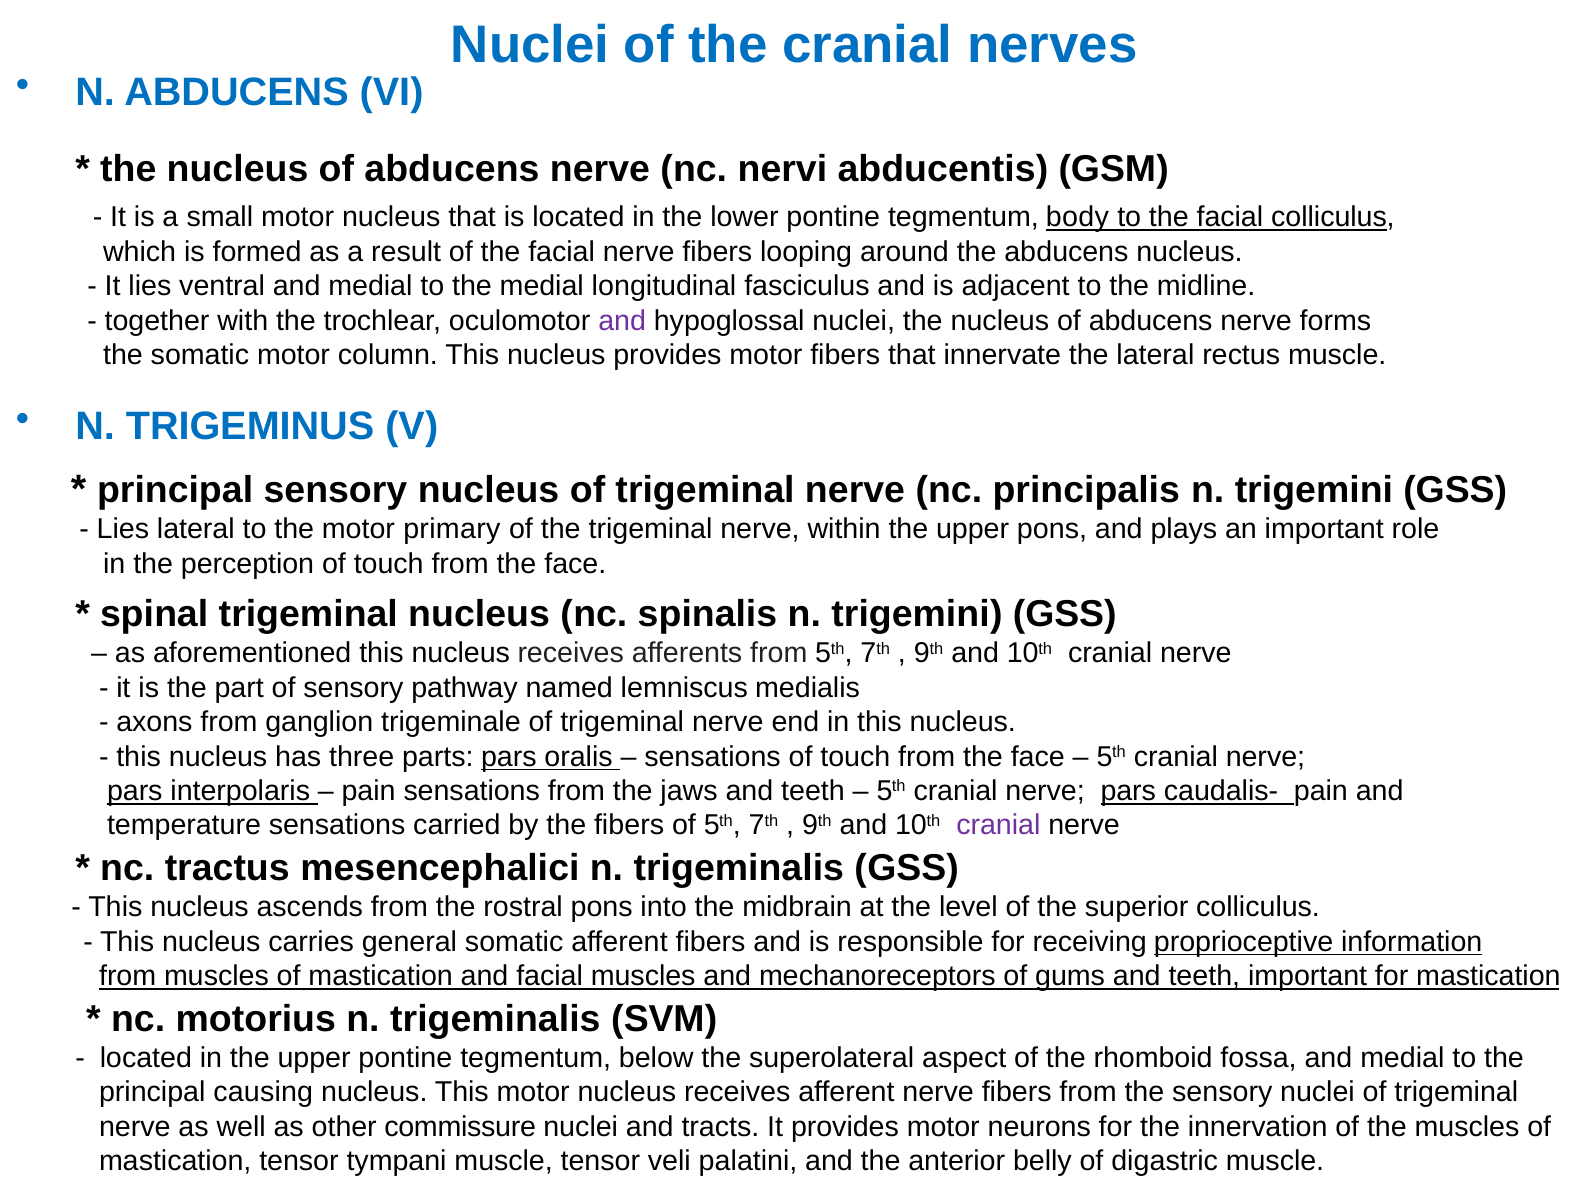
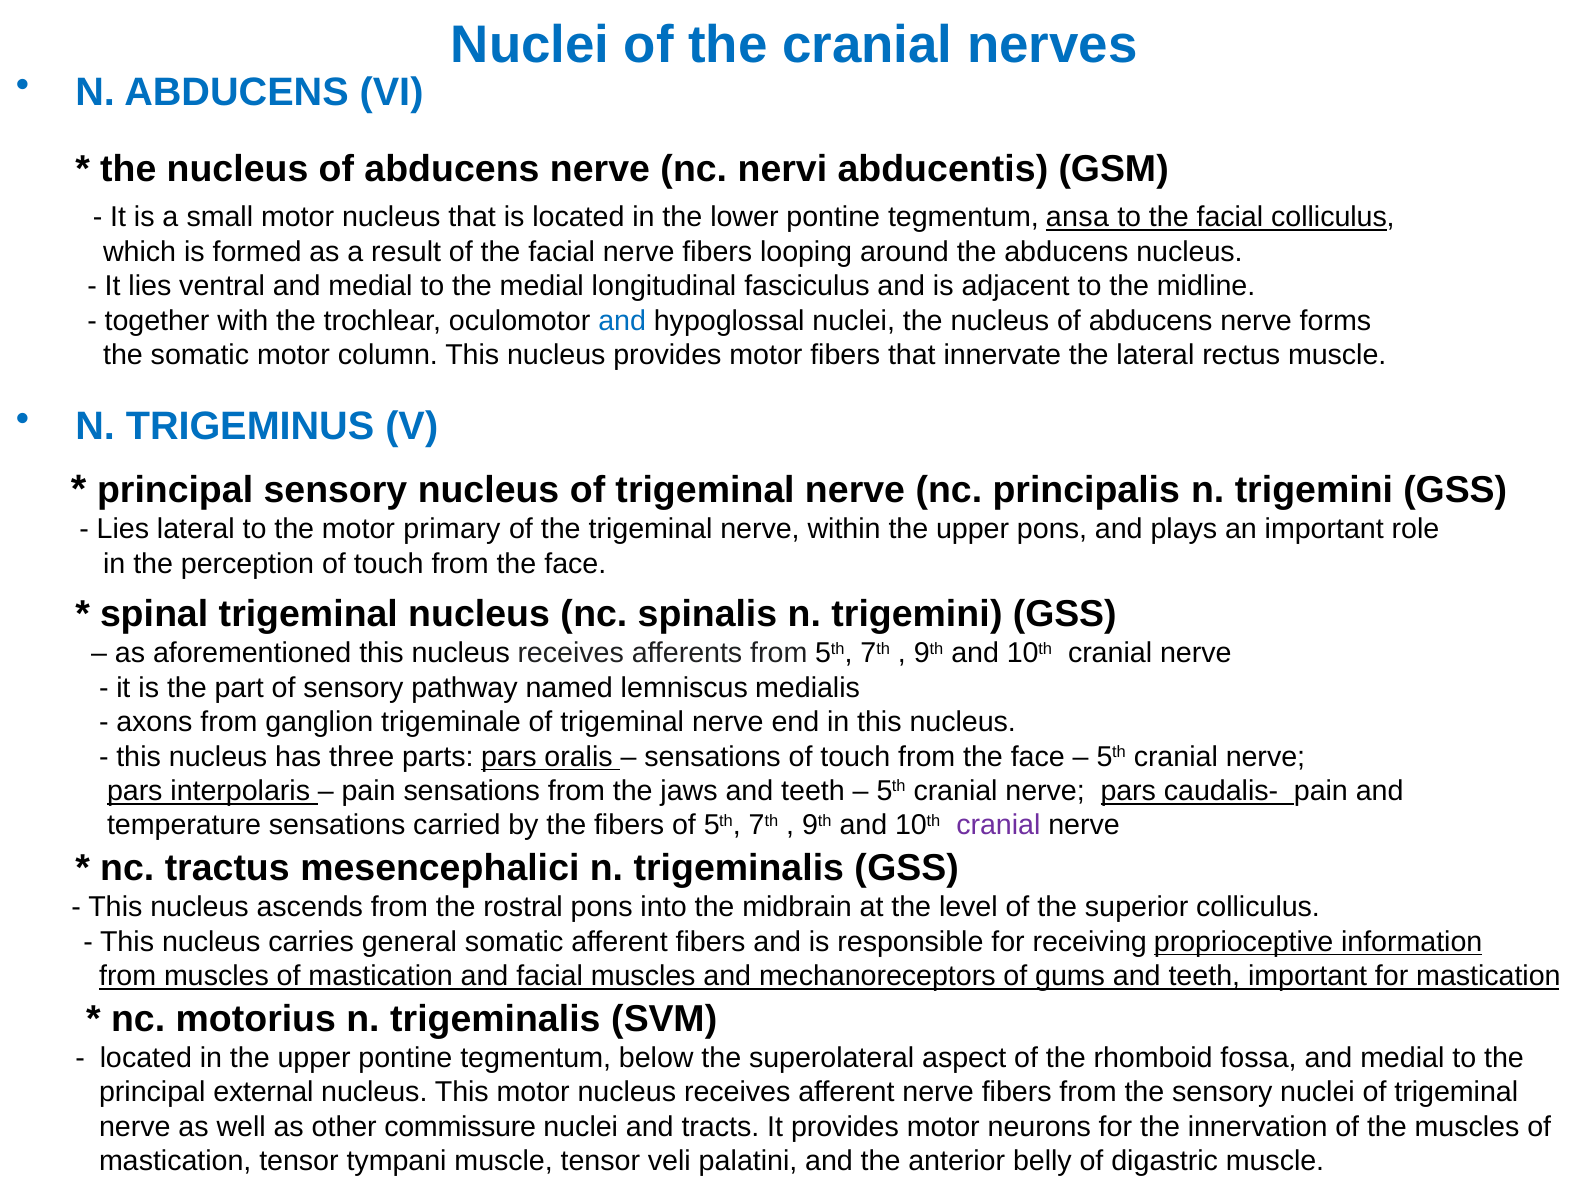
body: body -> ansa (1077, 217)
and colour: purple -> blue (622, 321)
causing: causing -> external (263, 1092)
